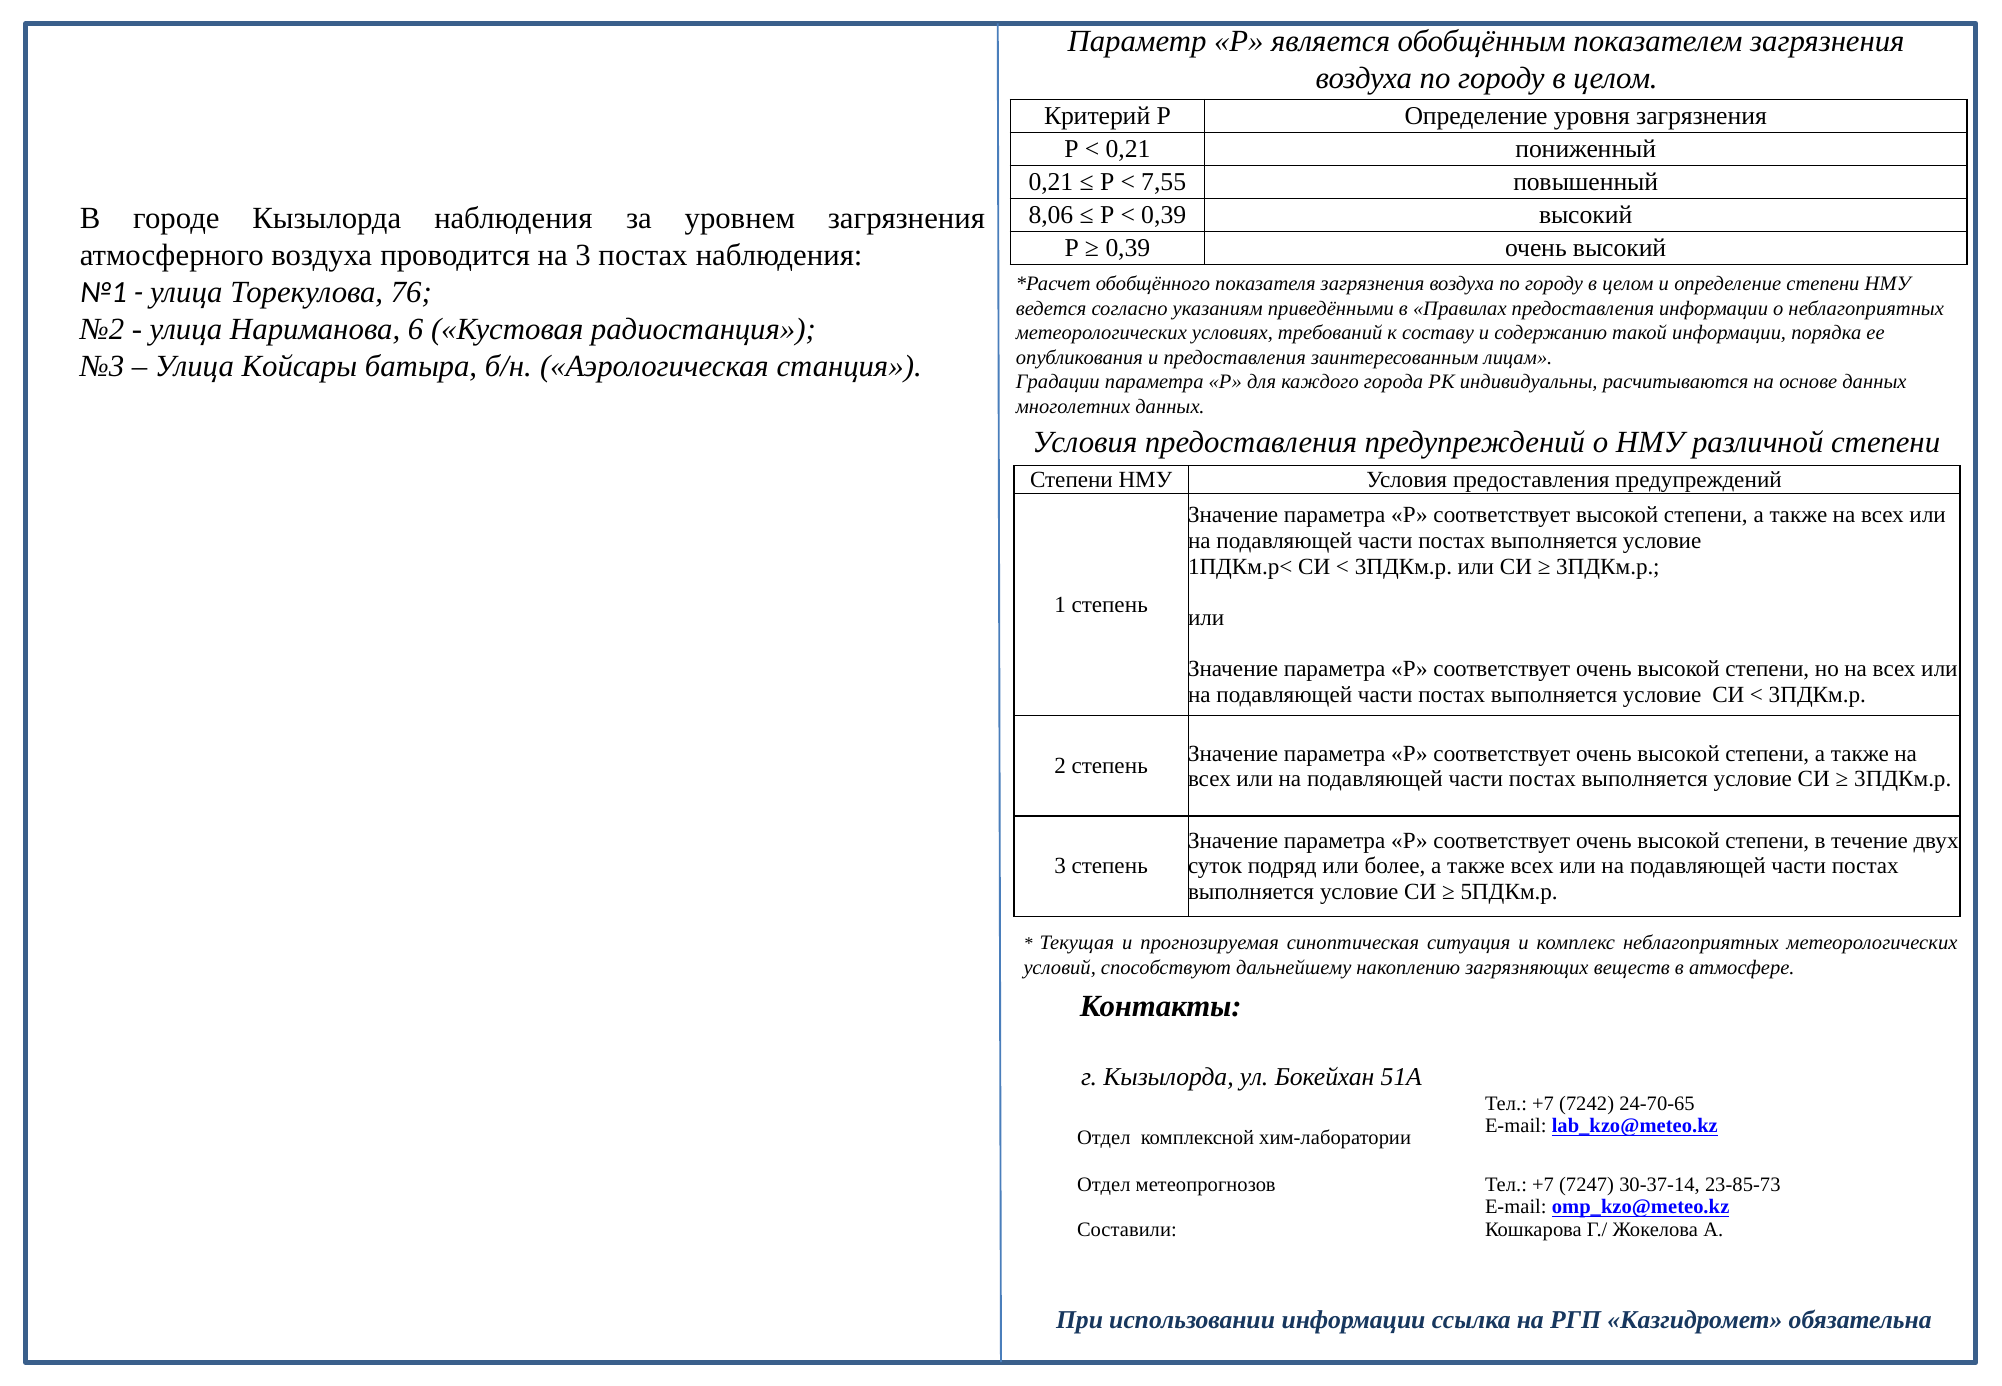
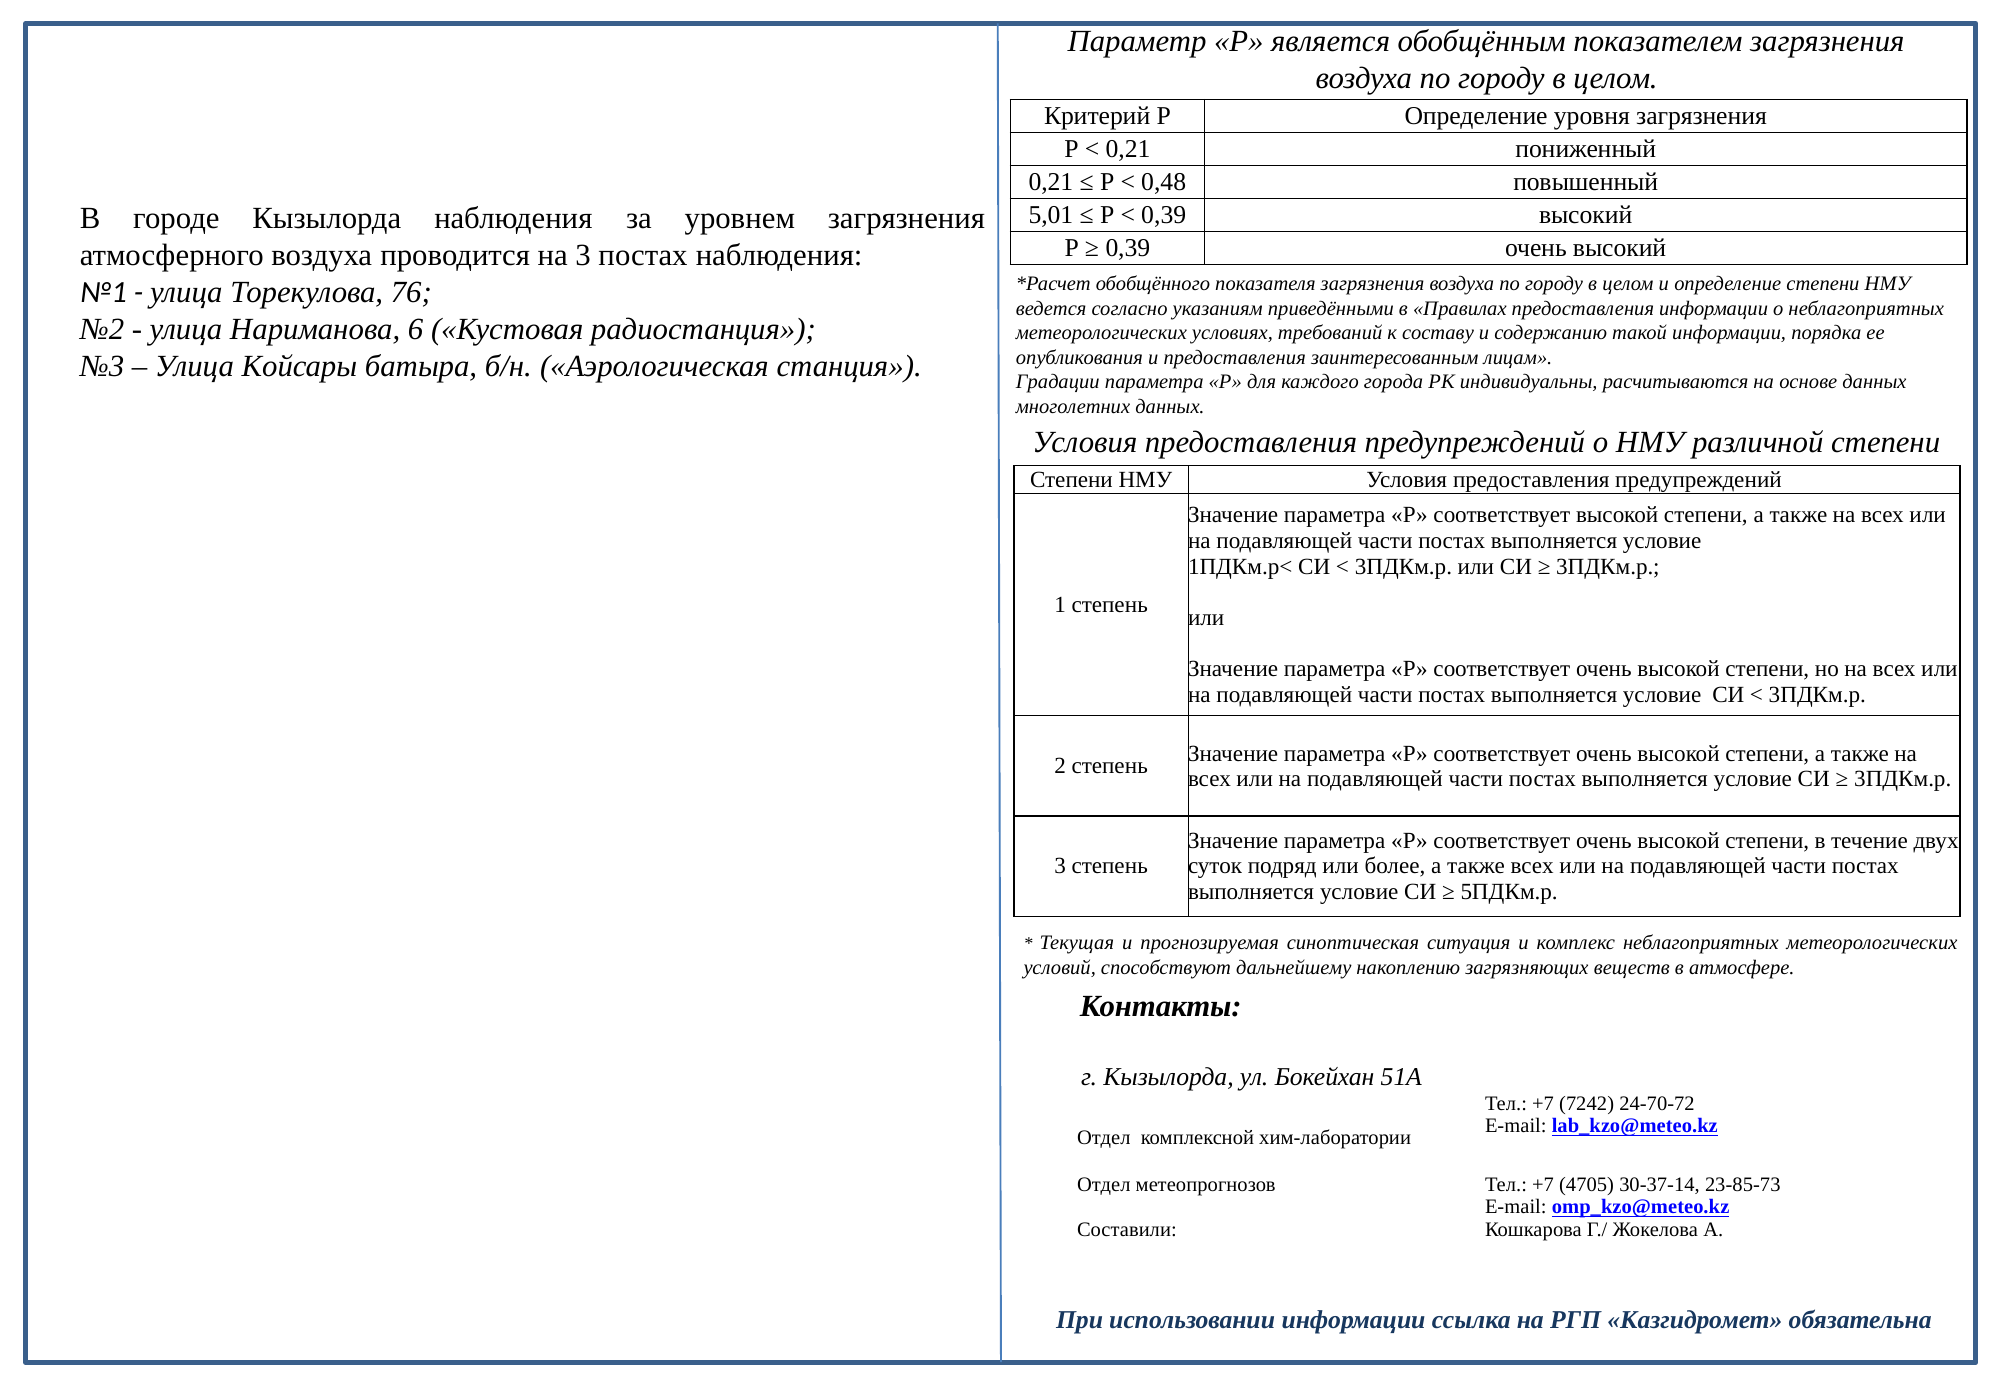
7,55: 7,55 -> 0,48 (1164, 182)
8,06: 8,06 -> 5,01 (1051, 215)
24-70-65: 24-70-65 -> 24-70-72 (1657, 1103)
7247: 7247 -> 4705 (1587, 1184)
